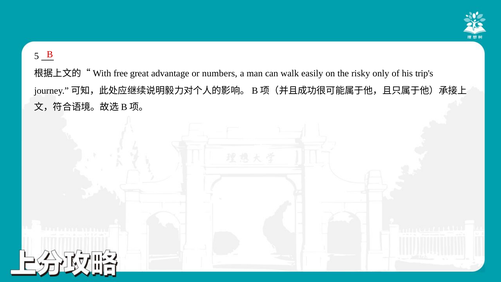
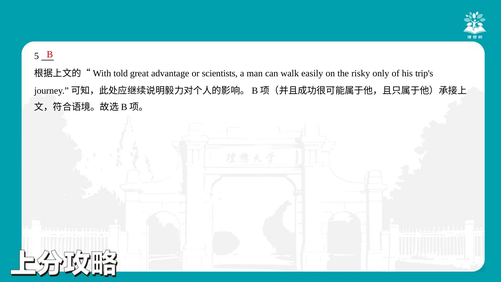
free: free -> told (121, 73)
numbers: numbers -> scientists (220, 73)
